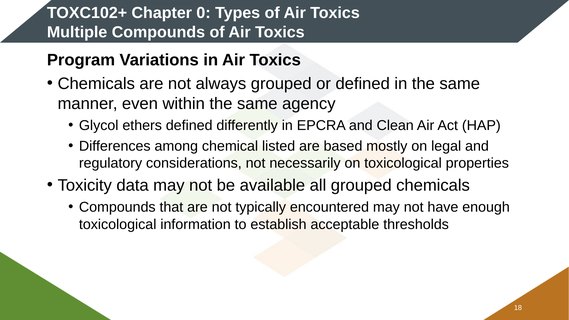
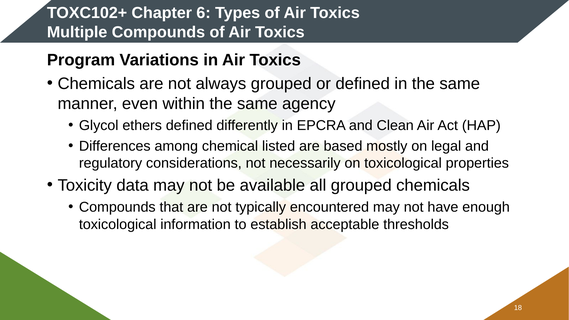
0: 0 -> 6 (204, 13)
